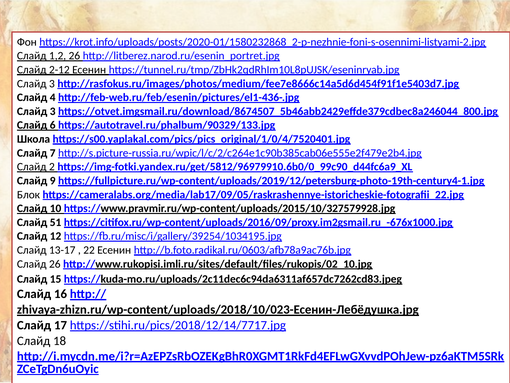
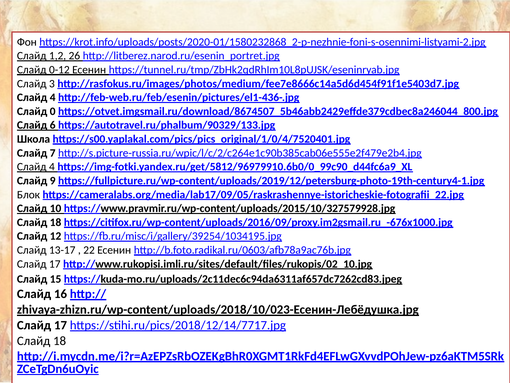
2-12: 2-12 -> 0-12 (59, 70)
3: 3 -> 0 (53, 111)
2: 2 -> 4 (52, 167)
51: 51 -> 18 (56, 222)
26: 26 -> 17 (55, 264)
